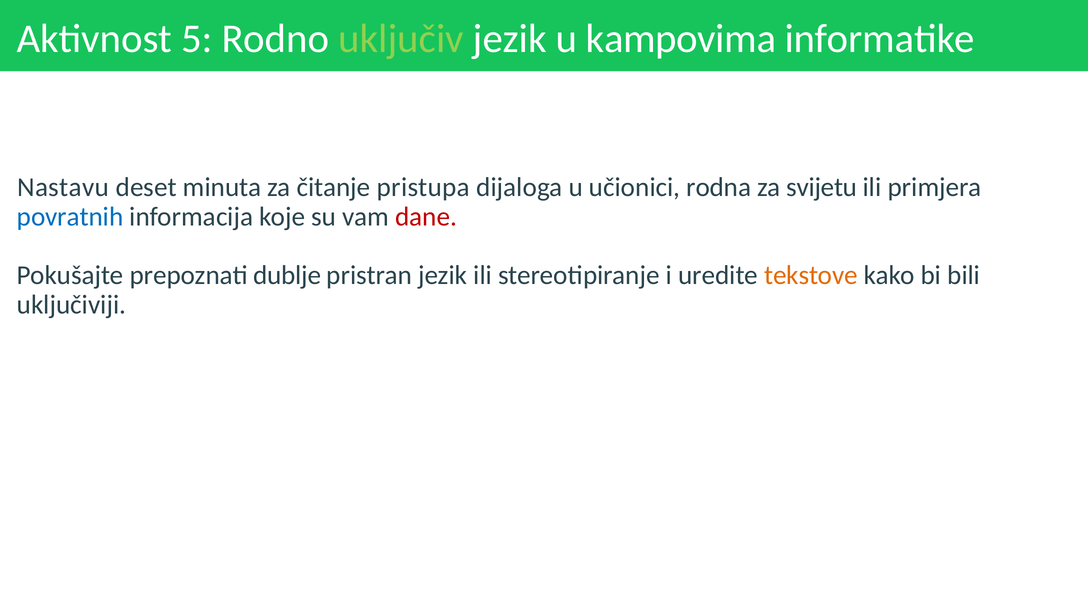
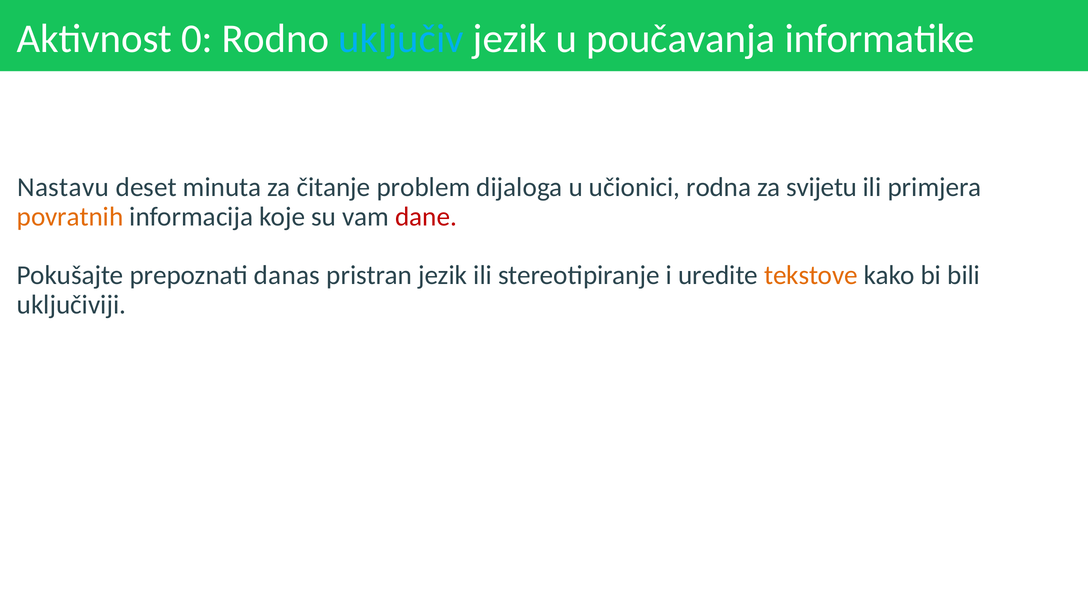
5: 5 -> 0 (197, 39)
uključiv colour: light green -> light blue (401, 39)
kampovima: kampovima -> poučavanja (681, 39)
pristupa: pristupa -> problem (423, 187)
povratnih colour: blue -> orange (70, 217)
dublje: dublje -> danas (287, 275)
